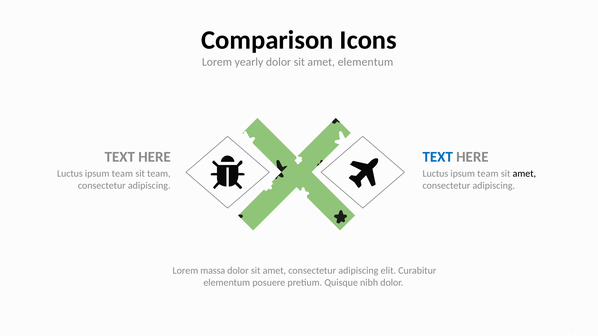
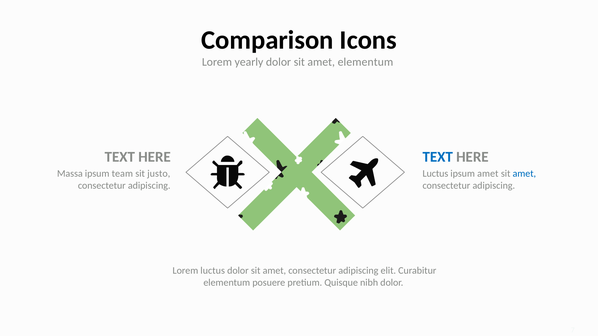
Luctus: Luctus -> Massa (70, 174)
sit team: team -> justo (159, 174)
team: team -> amet (488, 174)
amet colour: black -> blue (524, 174)
Lorem massa: massa -> luctus (213, 271)
